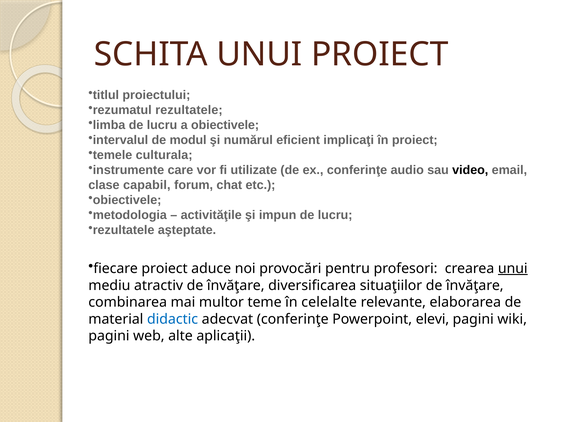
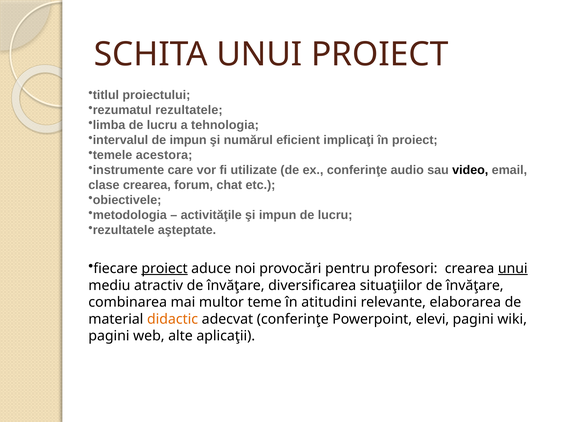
a obiectivele: obiectivele -> tehnologia (225, 125)
de modul: modul -> impun (188, 140)
culturala: culturala -> acestora (164, 155)
clase capabil: capabil -> crearea (147, 185)
proiect underline: none -> present (165, 269)
celelalte: celelalte -> atitudini (329, 302)
didactic colour: blue -> orange (173, 319)
